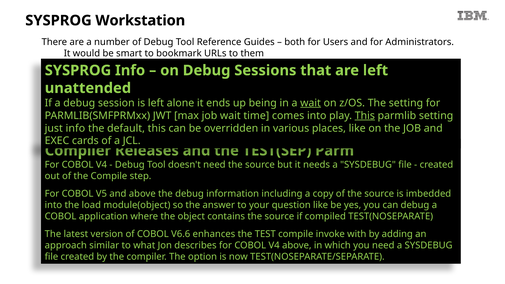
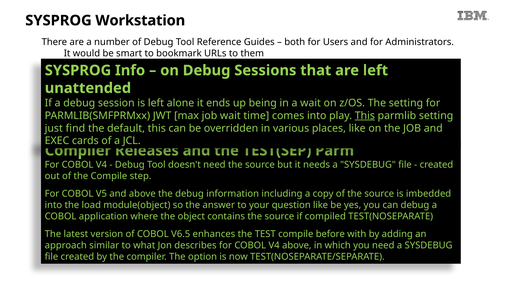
wait underline: present -> none (311, 103)
just info: info -> find (75, 128)
V6.6: V6.6 -> V6.5 (181, 234)
invoke: invoke -> before (330, 234)
